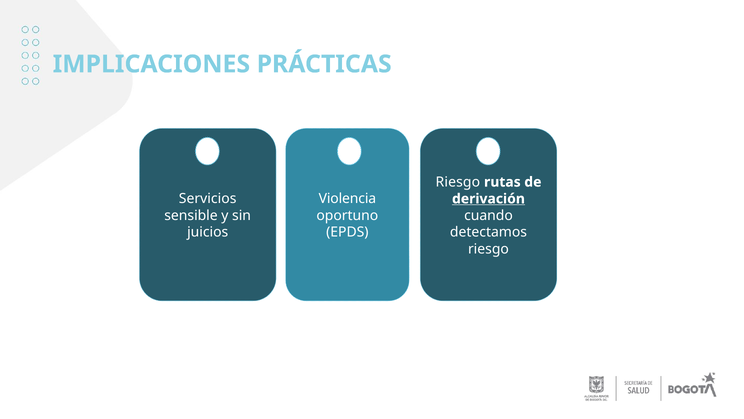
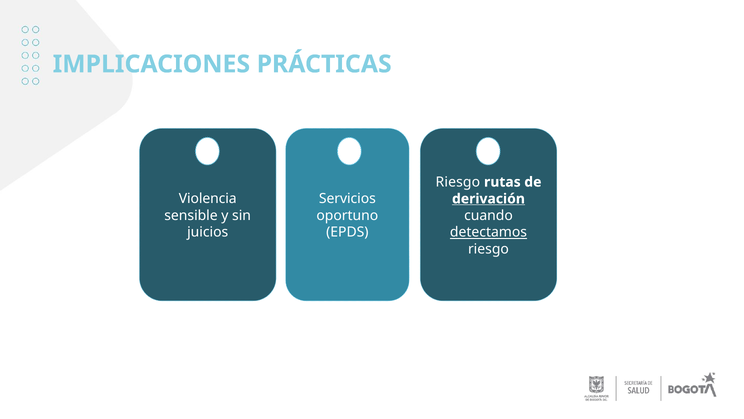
Servicios: Servicios -> Violencia (208, 199)
Violencia: Violencia -> Servicios (347, 199)
detectamos underline: none -> present (488, 232)
